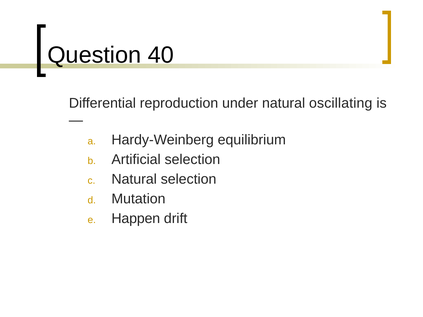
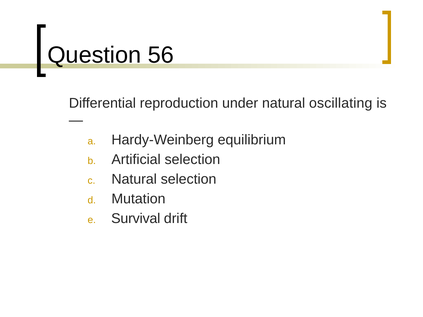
40: 40 -> 56 (161, 55)
Happen: Happen -> Survival (136, 219)
